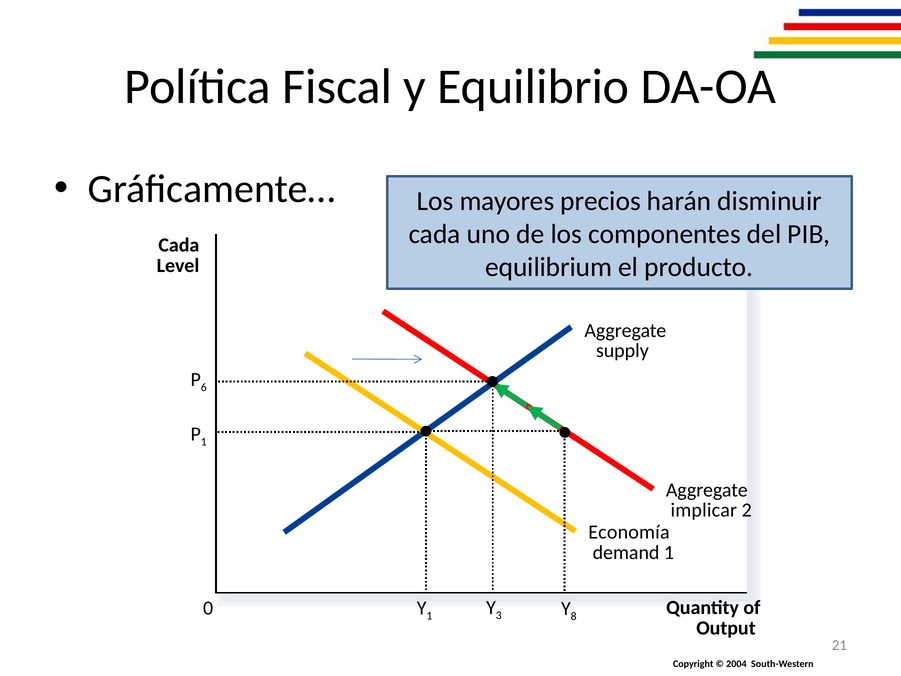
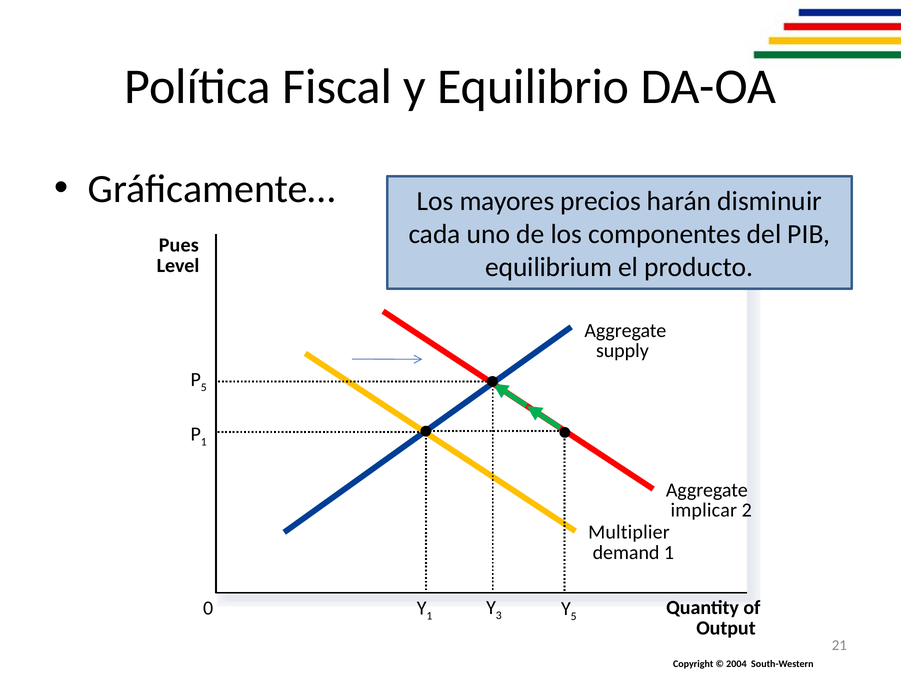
Cada: Cada -> Pues (179, 245)
6: 6 -> 5 (204, 387)
Economía: Economía -> Multiplier (629, 532)
Y 8: 8 -> 5 (574, 616)
